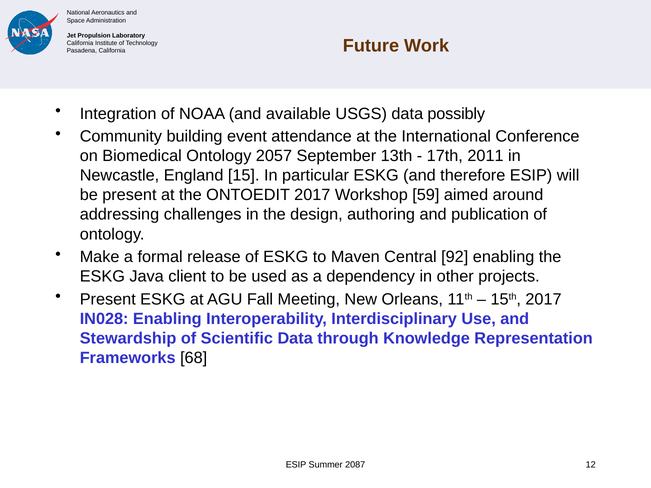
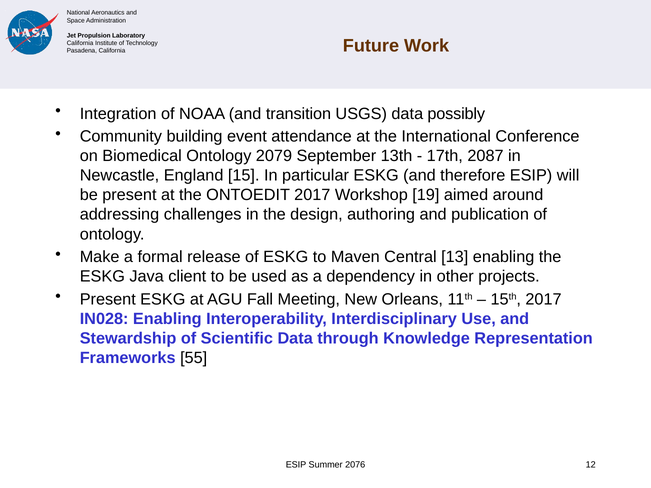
available: available -> transition (298, 114)
2057: 2057 -> 2079 (274, 156)
2011: 2011 -> 2087 (486, 156)
59: 59 -> 19 (426, 195)
92: 92 -> 13 (455, 257)
68: 68 -> 55 (194, 358)
2087: 2087 -> 2076 (355, 465)
